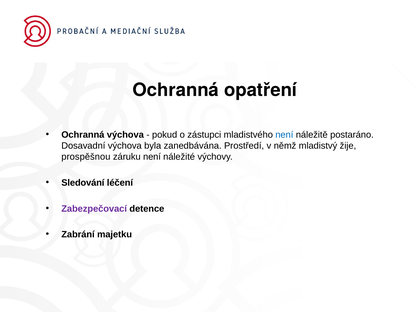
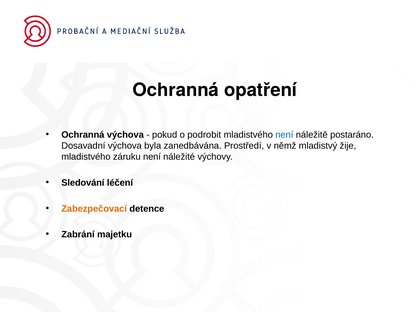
zástupci: zástupci -> podrobit (204, 135)
prospěšnou: prospěšnou -> mladistvého (86, 157)
Zabezpečovací colour: purple -> orange (94, 209)
